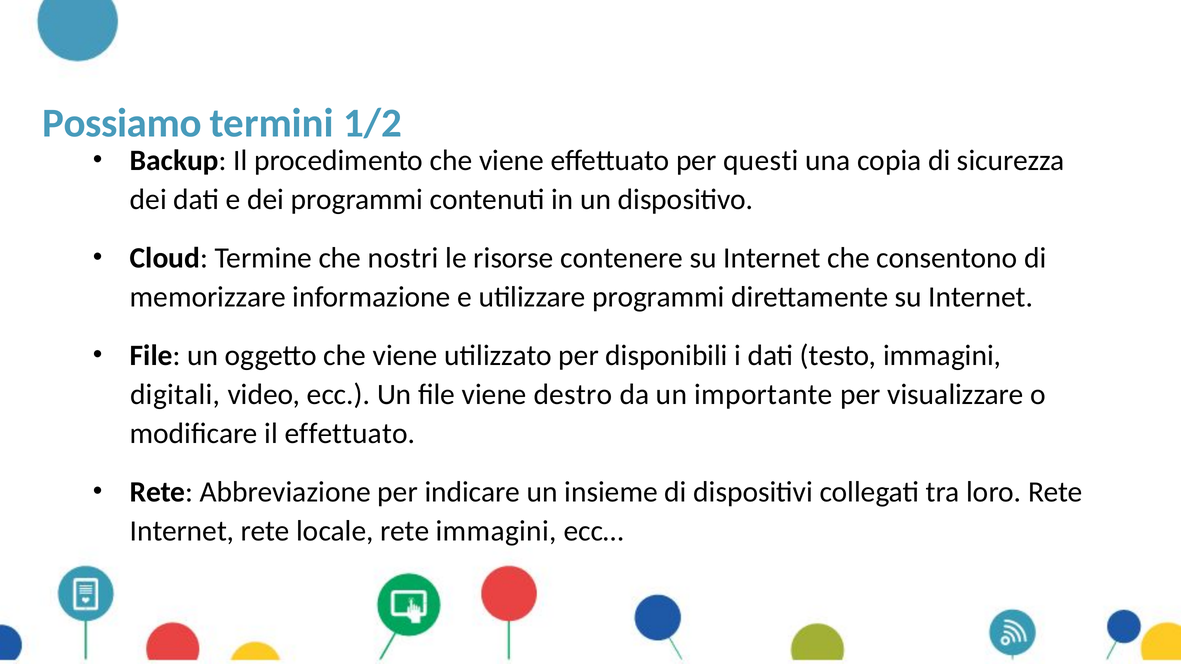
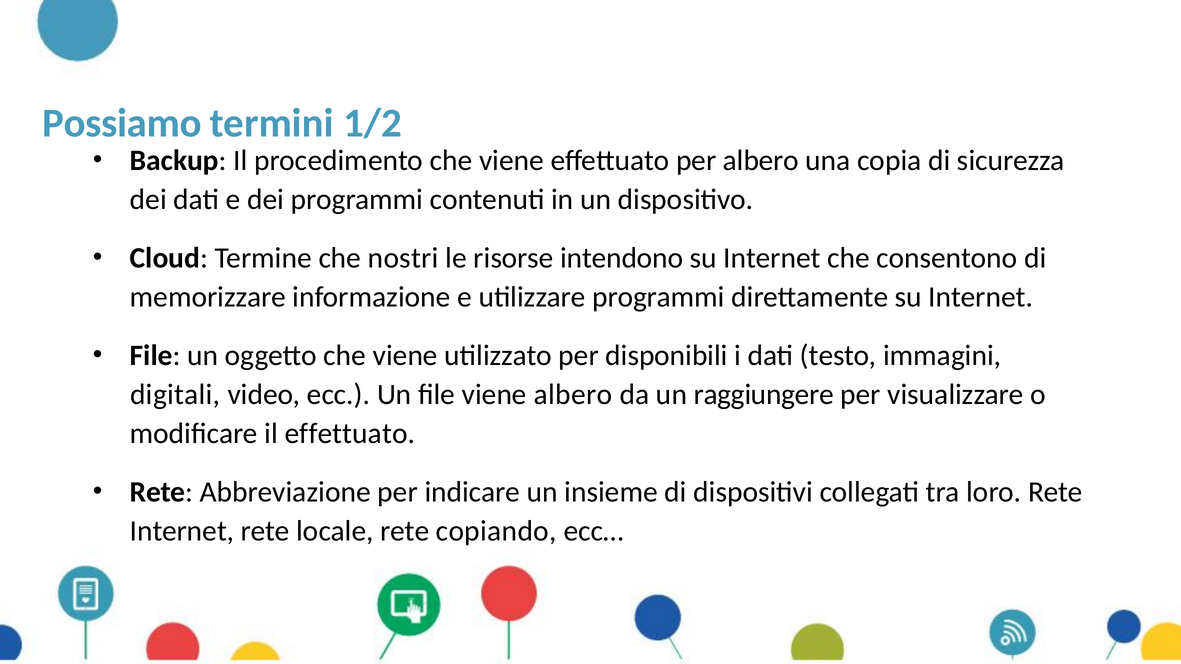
per questi: questi -> albero (761, 161)
contenere: contenere -> intendono (622, 258)
viene destro: destro -> albero (573, 395)
importante: importante -> raggiungere (764, 395)
rete immagini: immagini -> copiando (496, 531)
